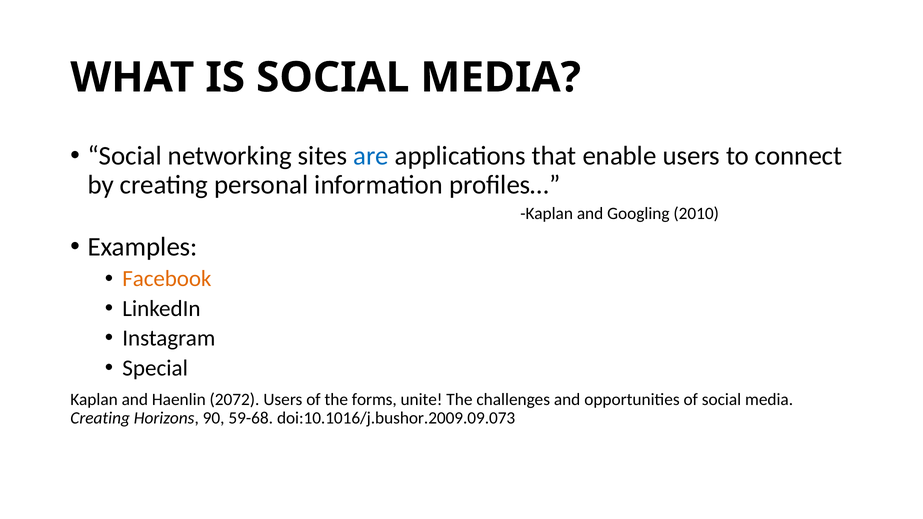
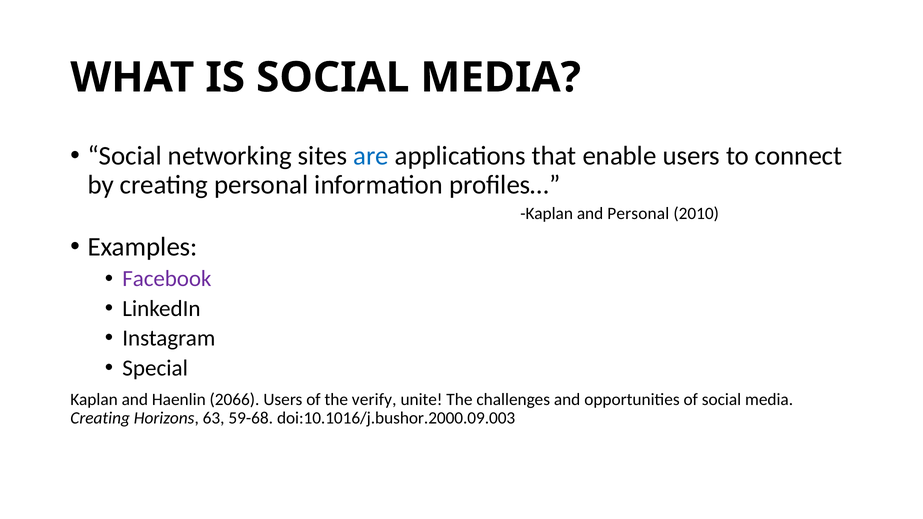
and Googling: Googling -> Personal (638, 214)
Facebook colour: orange -> purple (167, 279)
2072: 2072 -> 2066 (235, 400)
forms: forms -> verify (374, 400)
90: 90 -> 63 (214, 418)
doi:10.1016/j.bushor.2009.09.073: doi:10.1016/j.bushor.2009.09.073 -> doi:10.1016/j.bushor.2000.09.003 (396, 418)
